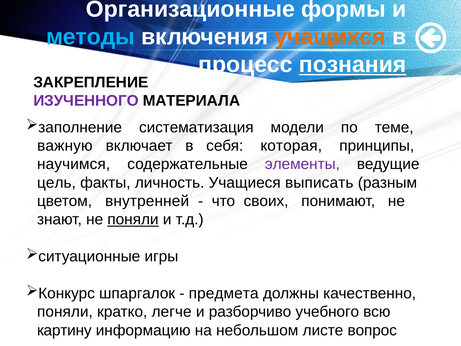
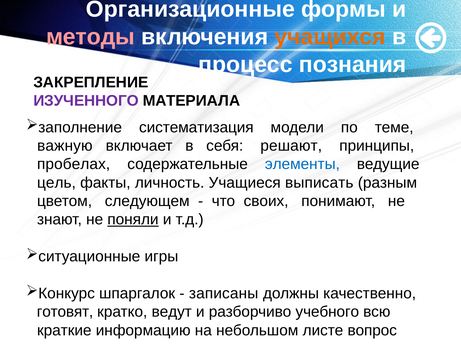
методы colour: light blue -> pink (90, 37)
познания underline: present -> none (353, 65)
которая: которая -> решают (291, 146)
научимся: научимся -> пробелах (74, 164)
элементы colour: purple -> blue (302, 164)
внутренней: внутренней -> следующем (147, 201)
предмета: предмета -> записаны (224, 293)
поняли: поняли -> готовят (65, 312)
легче: легче -> ведут (172, 312)
картину: картину -> краткие (64, 330)
